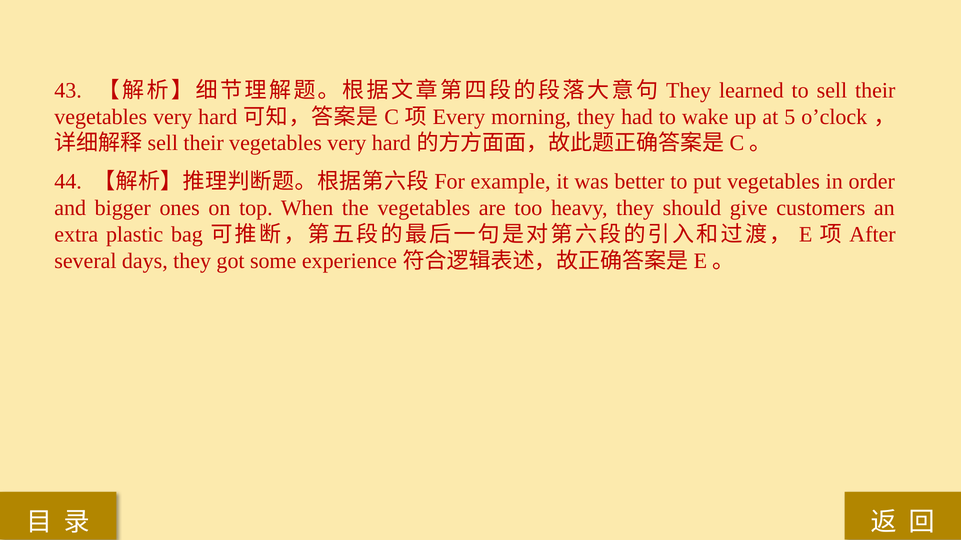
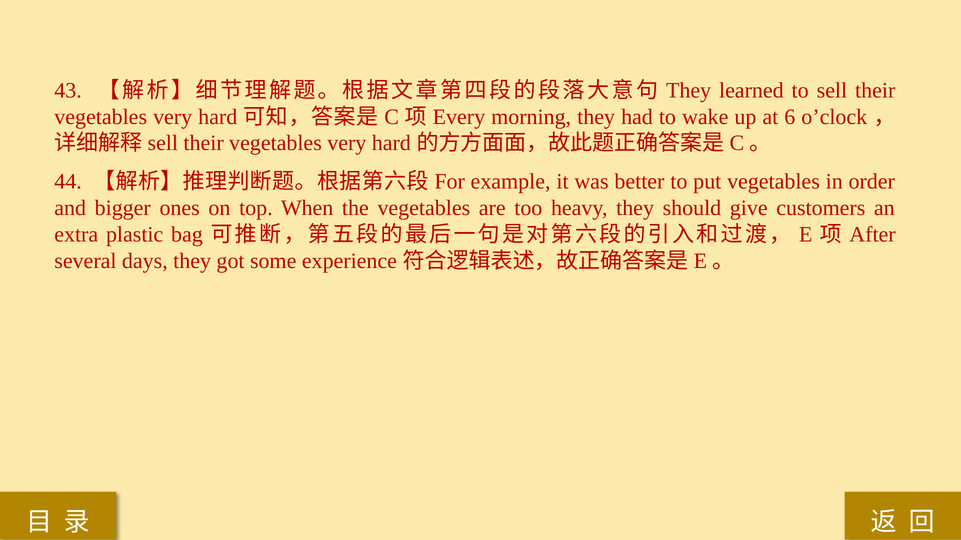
5: 5 -> 6 (790, 117)
